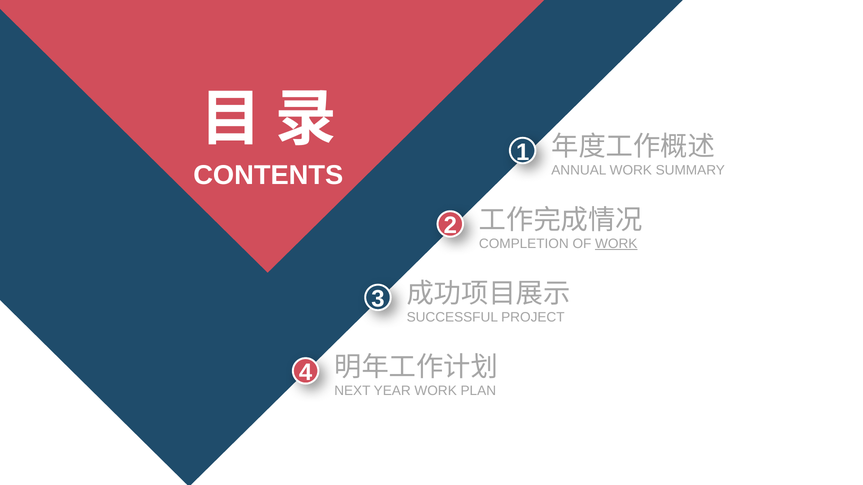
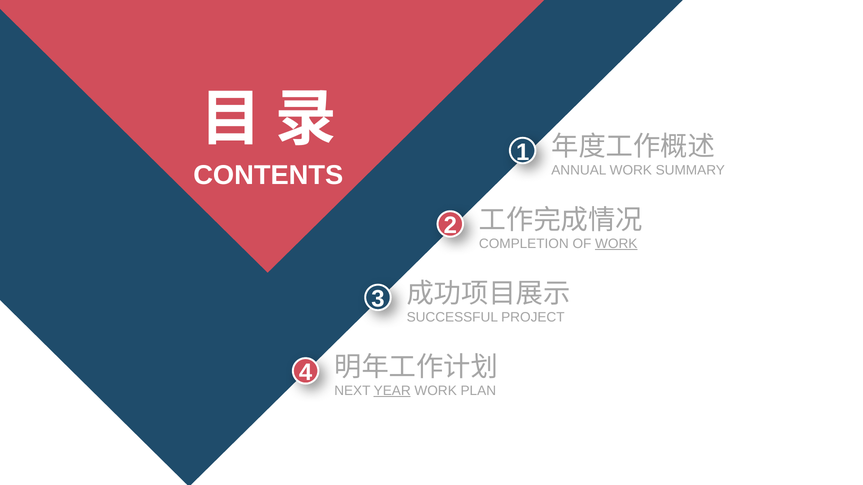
YEAR underline: none -> present (392, 391)
